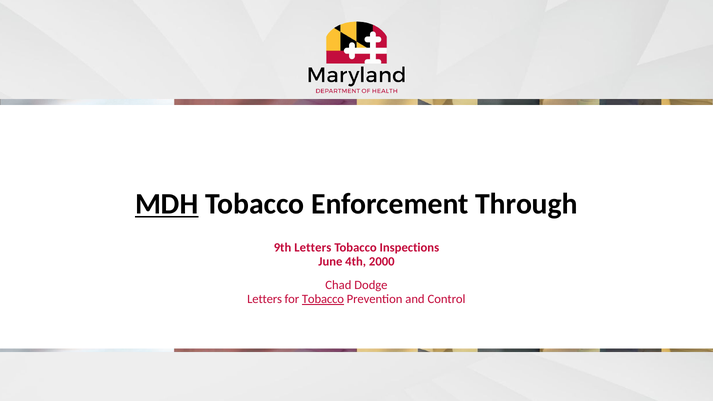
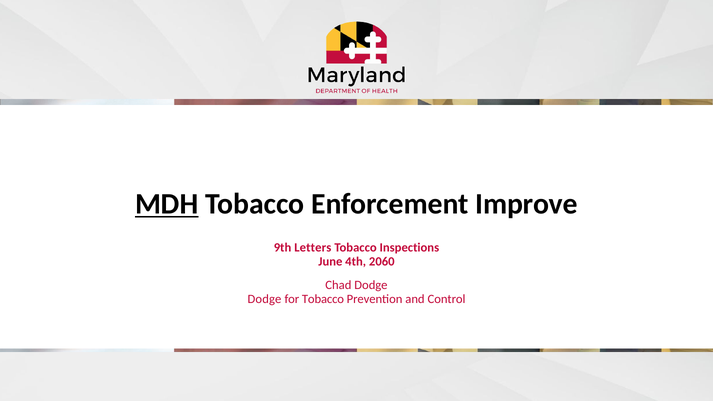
Through: Through -> Improve (527, 204)
2000: 2000 -> 2060 (382, 262)
Letters: Letters -> Dodge (264, 299)
Tobacco underline: present -> none (323, 299)
